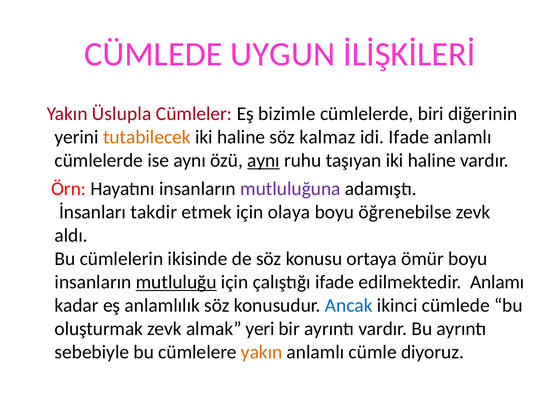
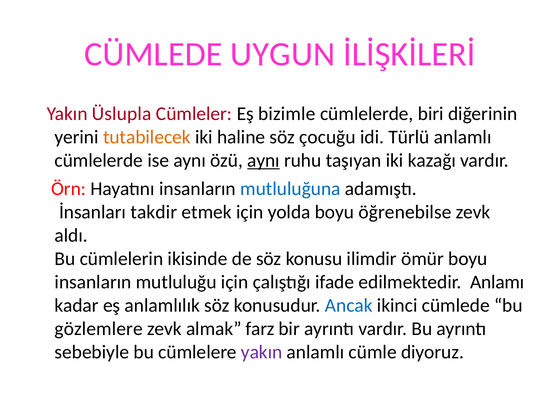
kalmaz: kalmaz -> çocuğu (327, 137)
idi Ifade: Ifade -> Türlü (409, 137)
taşıyan iki haline: haline -> kazağı (432, 160)
mutluluğuna colour: purple -> blue (290, 189)
olaya: olaya -> yolda (289, 212)
ortaya: ortaya -> ilimdir (372, 259)
mutluluğu underline: present -> none (176, 282)
oluşturmak: oluşturmak -> gözlemlere (99, 329)
yeri: yeri -> farz (260, 329)
yakın colour: orange -> purple (262, 352)
